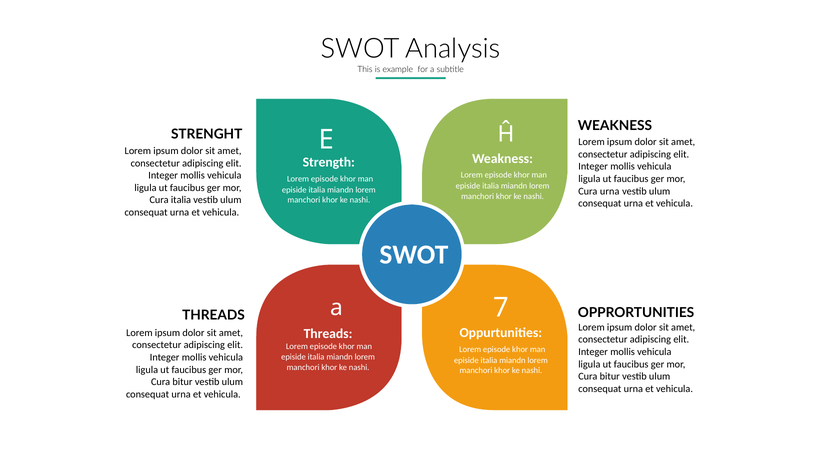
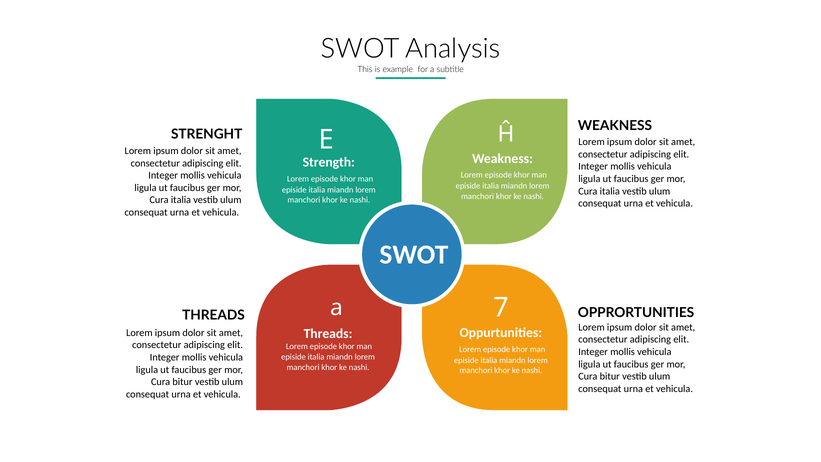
urna: urna -> italia (610, 191)
